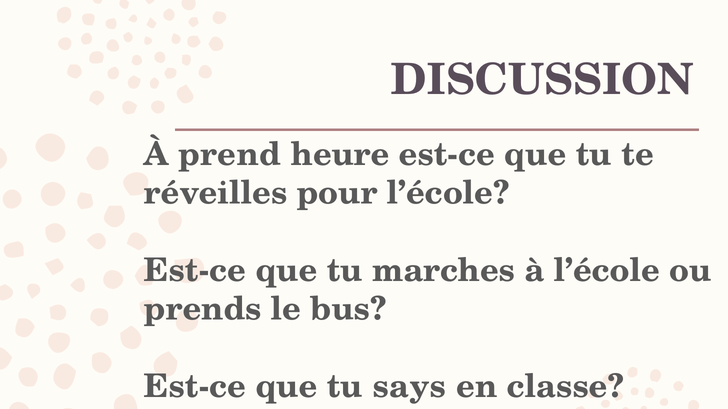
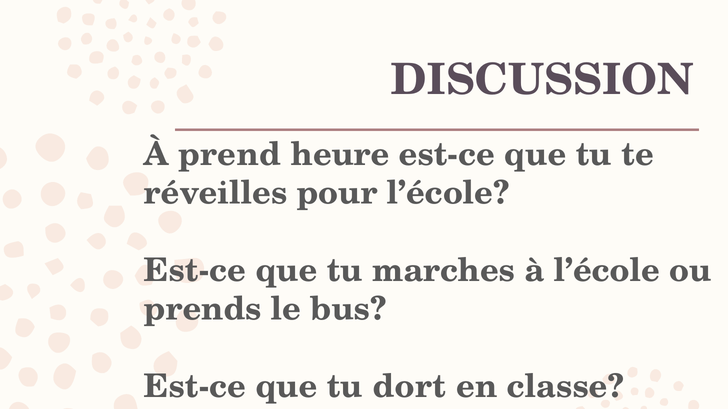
says: says -> dort (409, 387)
